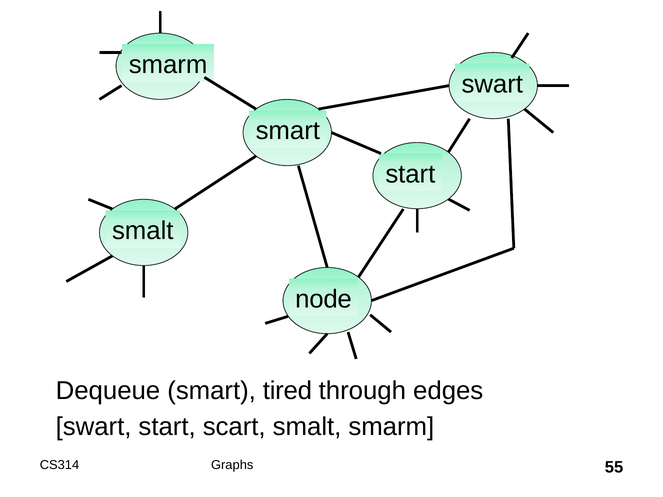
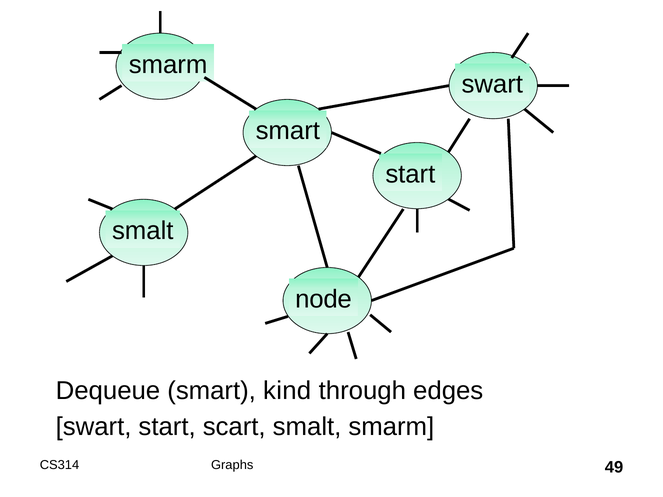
tired: tired -> kind (287, 391)
55: 55 -> 49 (614, 467)
